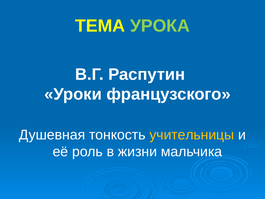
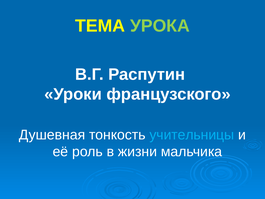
учительницы colour: yellow -> light blue (192, 135)
